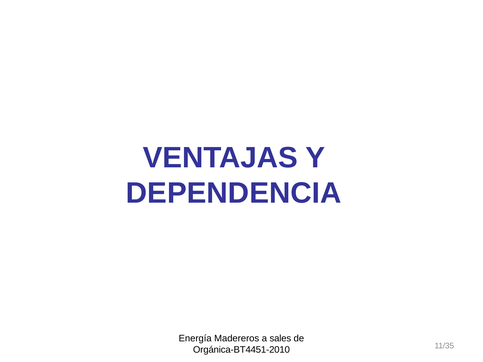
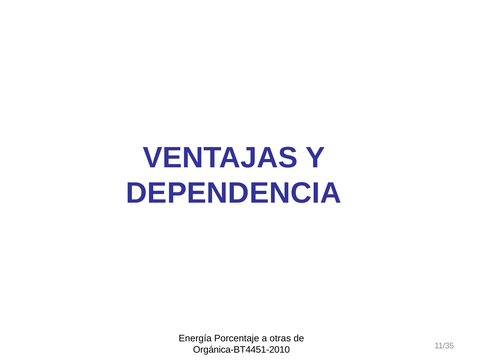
Madereros: Madereros -> Porcentaje (237, 339)
sales: sales -> otras (280, 339)
